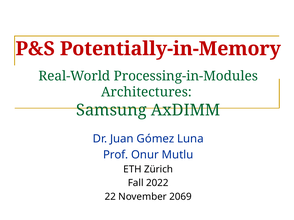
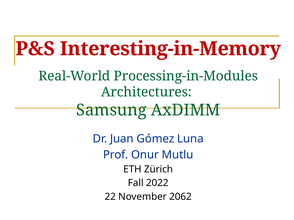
Potentially-in-Memory: Potentially-in-Memory -> Interesting-in-Memory (170, 49)
2069: 2069 -> 2062 (181, 197)
